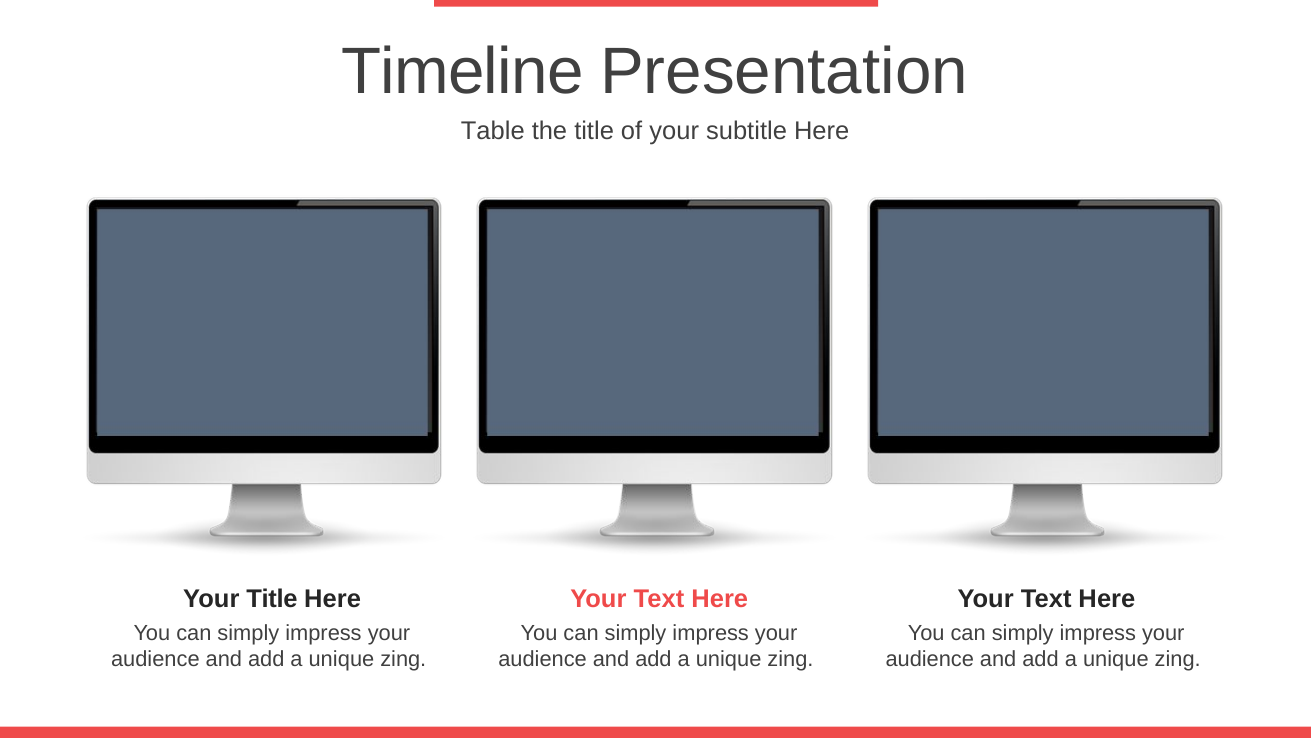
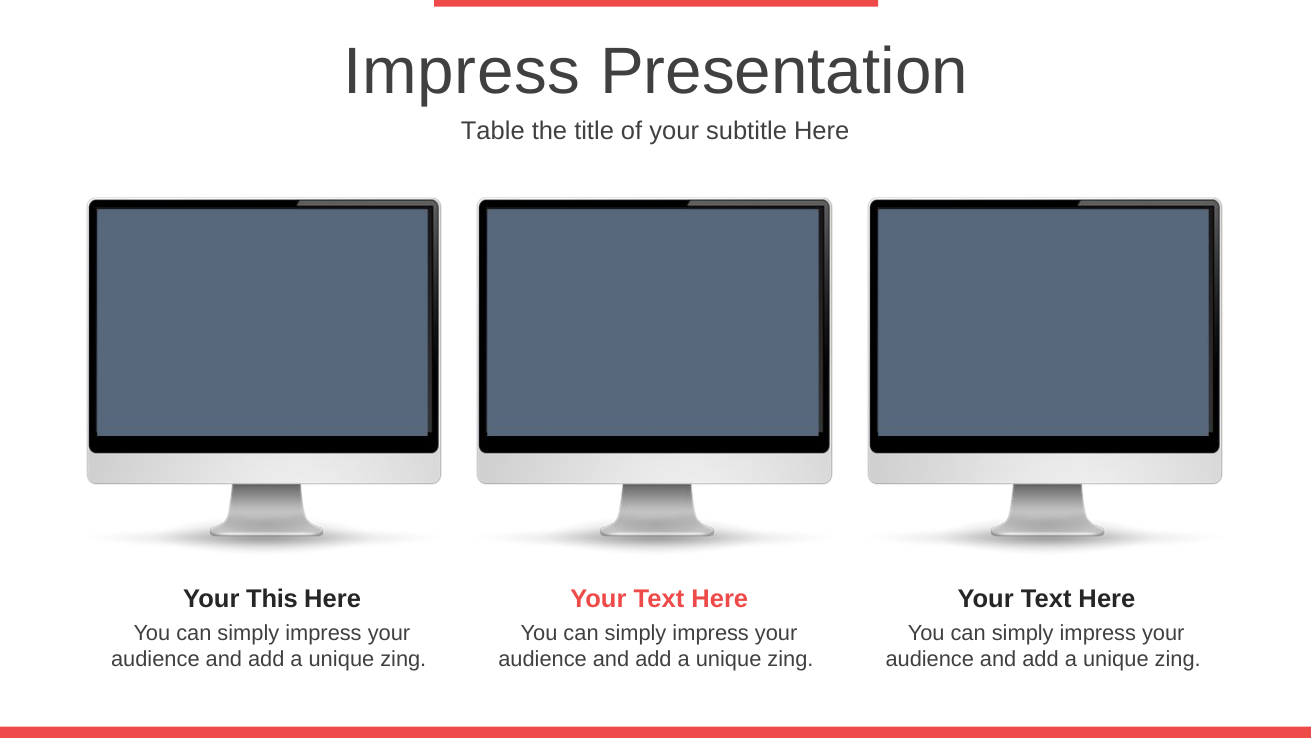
Timeline: Timeline -> Impress (462, 72)
Your Title: Title -> This (272, 599)
